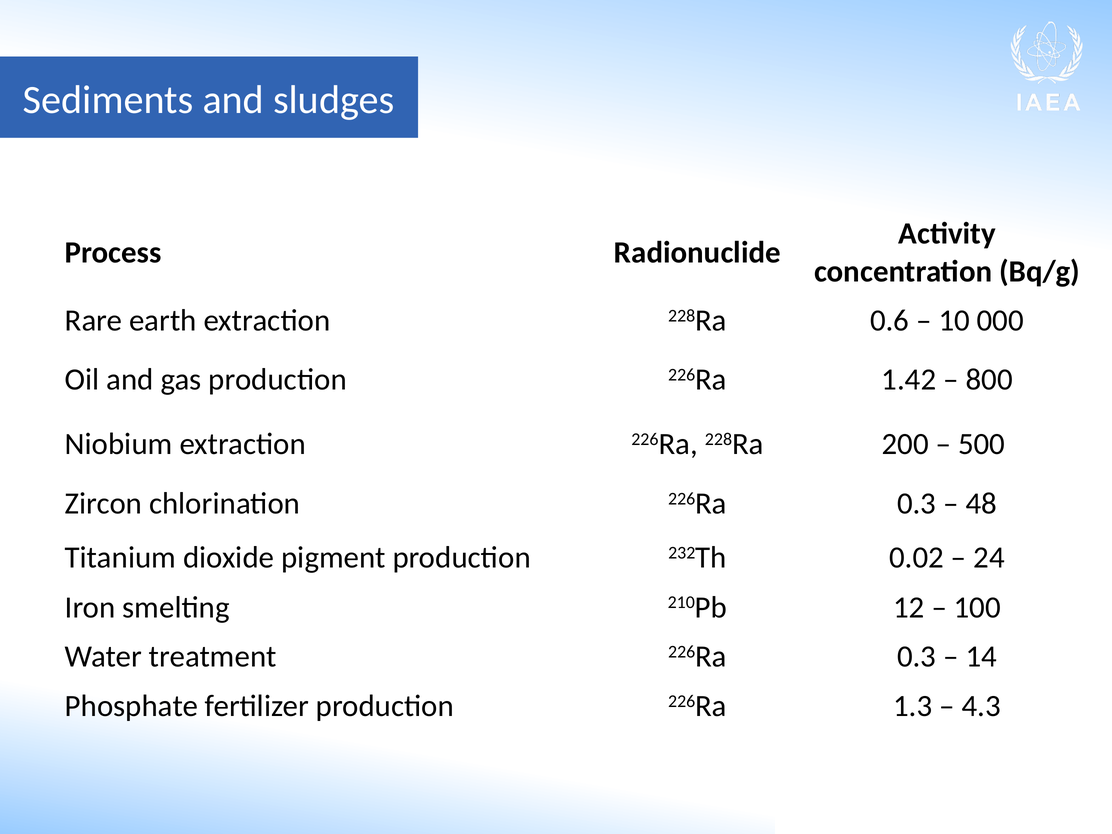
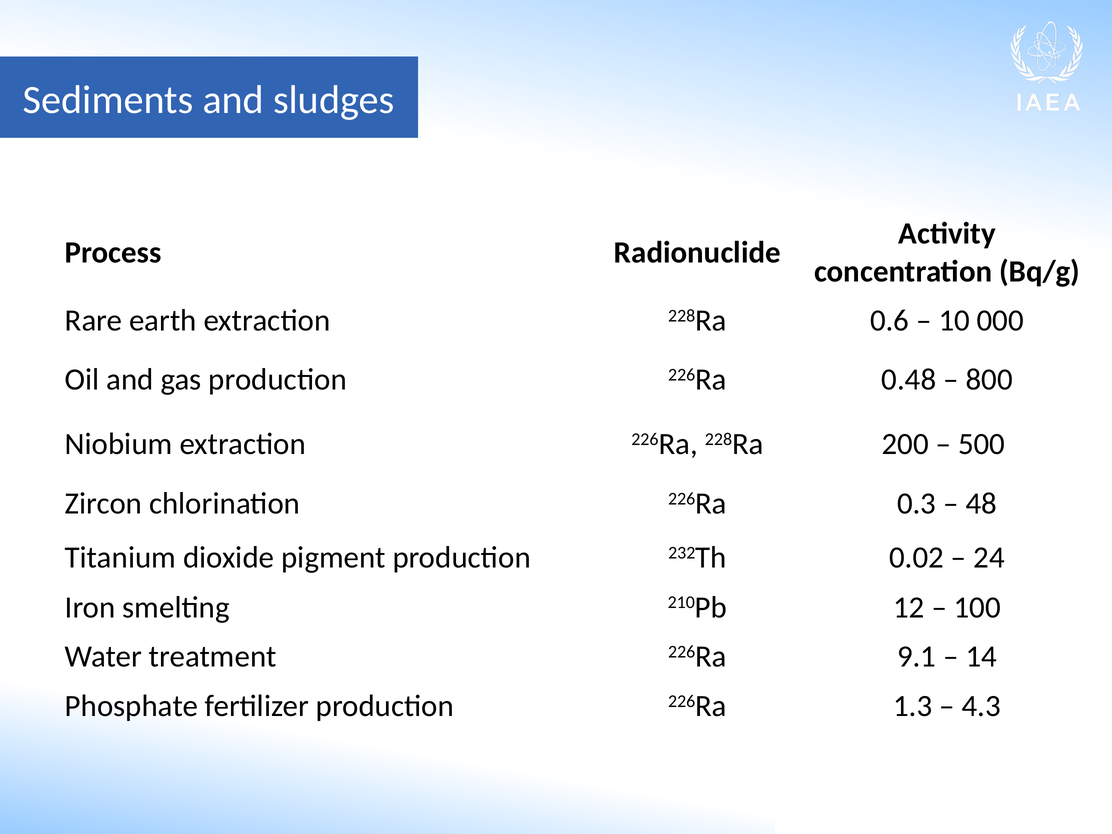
1.42: 1.42 -> 0.48 (909, 380)
treatment 226Ra 0.3: 0.3 -> 9.1 (917, 657)
